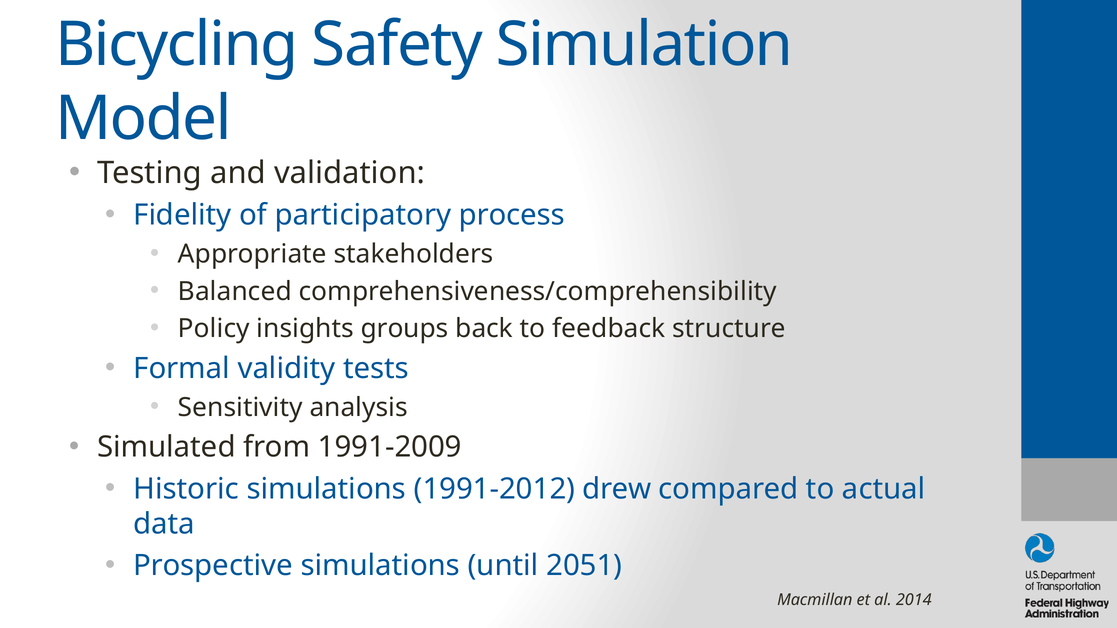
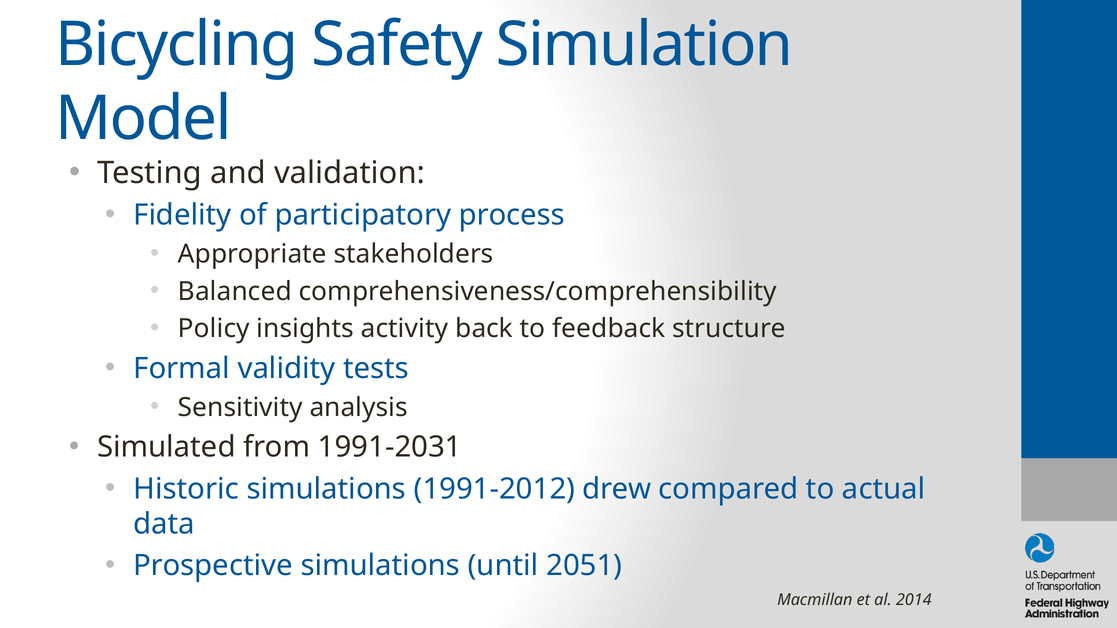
groups: groups -> activity (404, 329)
1991-2009: 1991-2009 -> 1991-2031 (390, 447)
